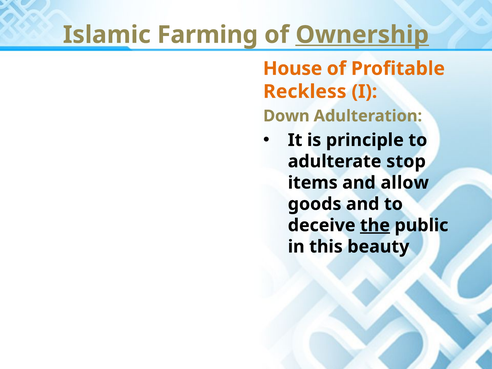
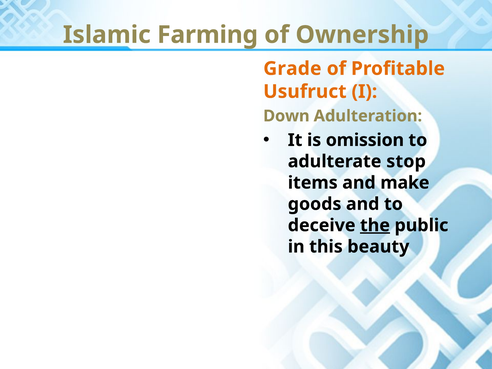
Ownership underline: present -> none (362, 35)
House: House -> Grade (292, 69)
Reckless: Reckless -> Usufruct (305, 92)
principle: principle -> omission (365, 140)
allow: allow -> make (405, 183)
